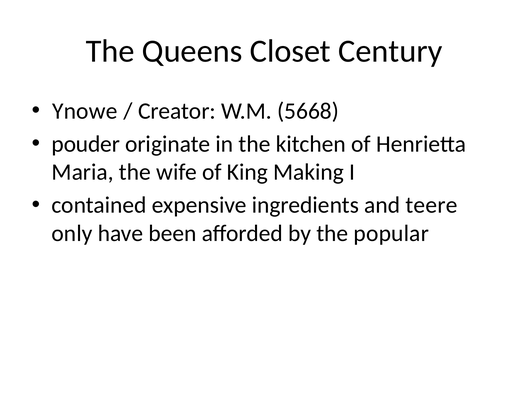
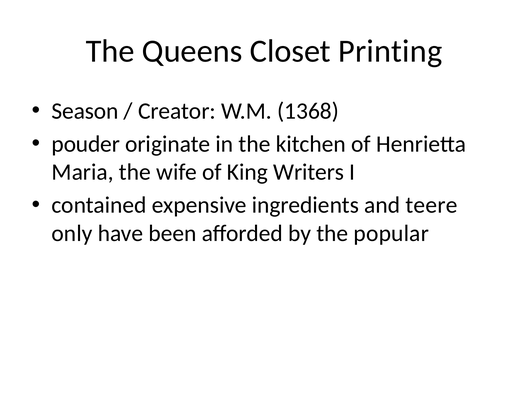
Century: Century -> Printing (390, 51)
Ynowe: Ynowe -> Season (85, 111)
5668: 5668 -> 1368 (308, 111)
Making: Making -> Writers (309, 172)
